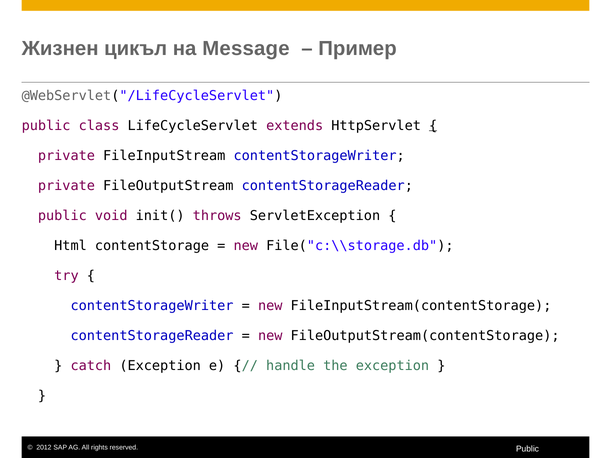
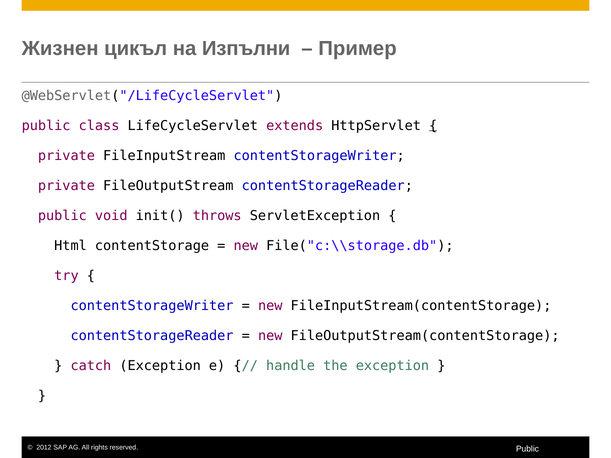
Message: Message -> Изпълни (246, 48)
